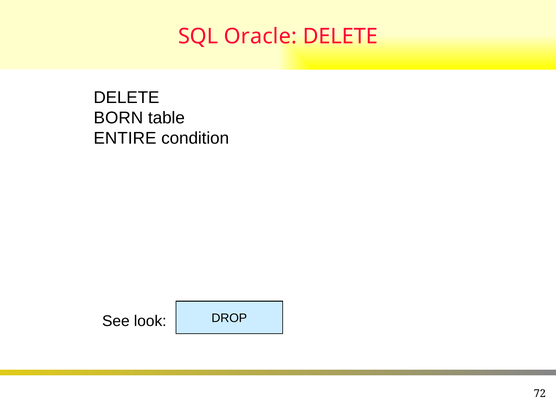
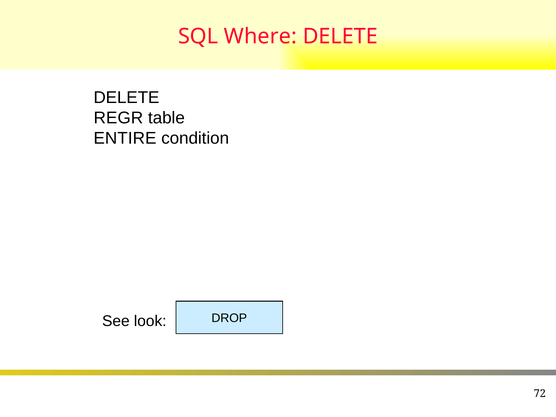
Oracle: Oracle -> Where (260, 36)
BORN: BORN -> REGR (118, 118)
